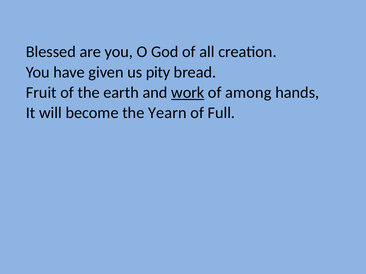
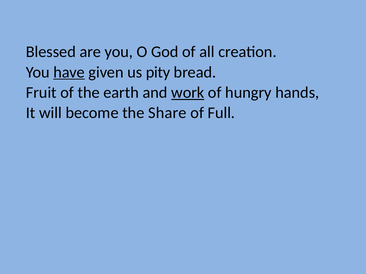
have underline: none -> present (69, 72)
among: among -> hungry (248, 93)
Yearn: Yearn -> Share (167, 113)
